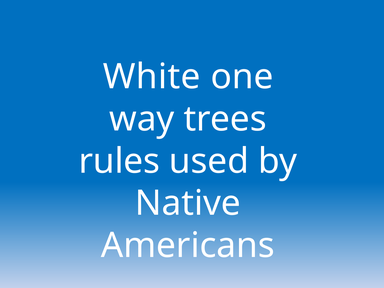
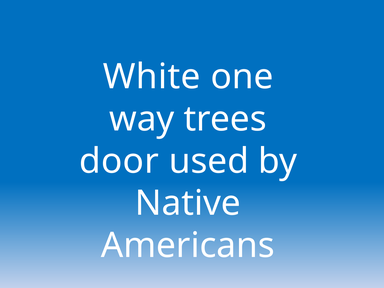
rules: rules -> door (119, 161)
